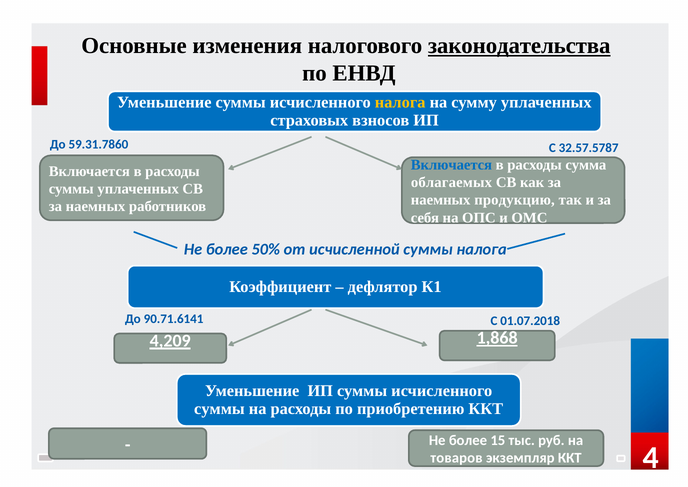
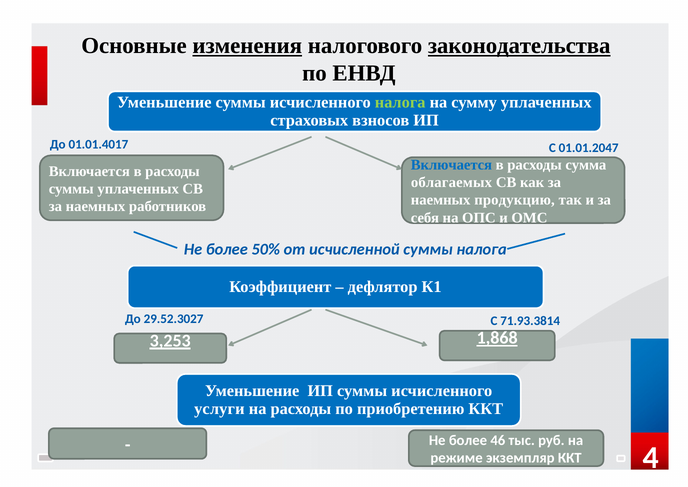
изменения underline: none -> present (247, 46)
налога colour: yellow -> light green (400, 102)
59.31.7860: 59.31.7860 -> 01.01.4017 (98, 144)
32.57.5787: 32.57.5787 -> 01.01.2047 (589, 148)
90.71.6141: 90.71.6141 -> 29.52.3027 (174, 319)
01.07.2018: 01.07.2018 -> 71.93.3814 (530, 321)
4,209: 4,209 -> 3,253 (170, 340)
суммы: суммы -> услуги (219, 408)
15: 15 -> 46 (498, 440)
товаров: товаров -> режиме (457, 458)
